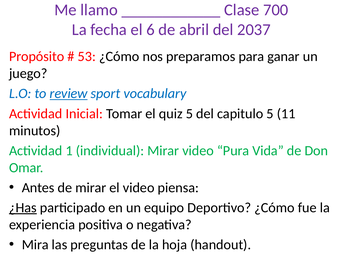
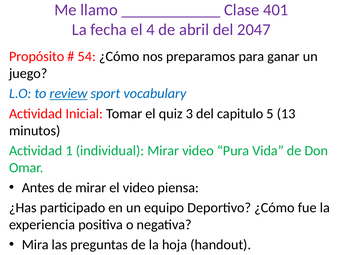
700: 700 -> 401 (276, 10)
6: 6 -> 4 (151, 30)
2037: 2037 -> 2047 (254, 30)
53: 53 -> 54 (87, 57)
quiz 5: 5 -> 3 (189, 114)
11: 11 -> 13 (286, 114)
¿Has underline: present -> none (23, 208)
